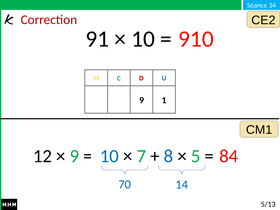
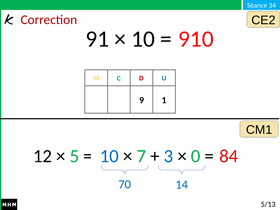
9: 9 -> 5 (74, 156)
8: 8 -> 3 (168, 156)
5: 5 -> 0 (196, 156)
